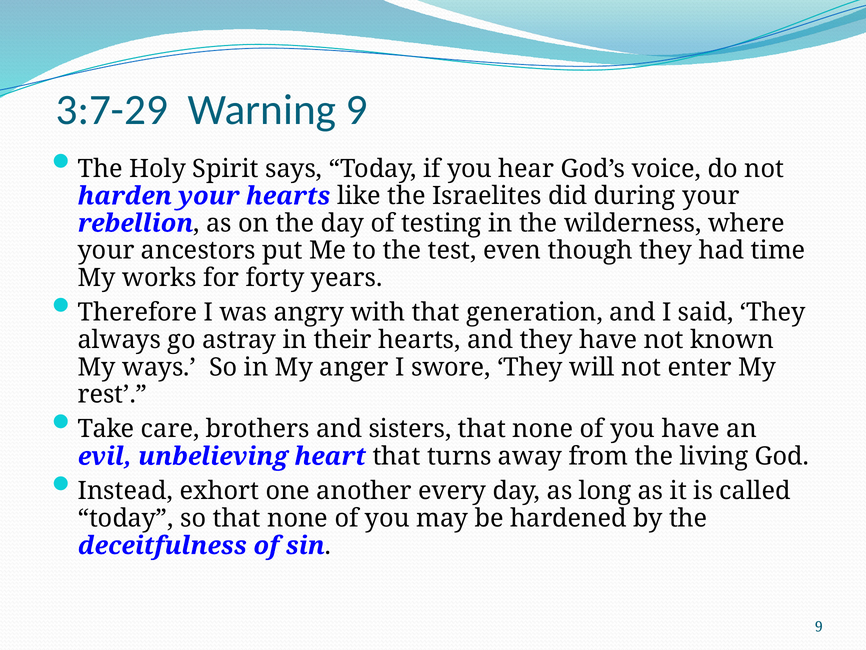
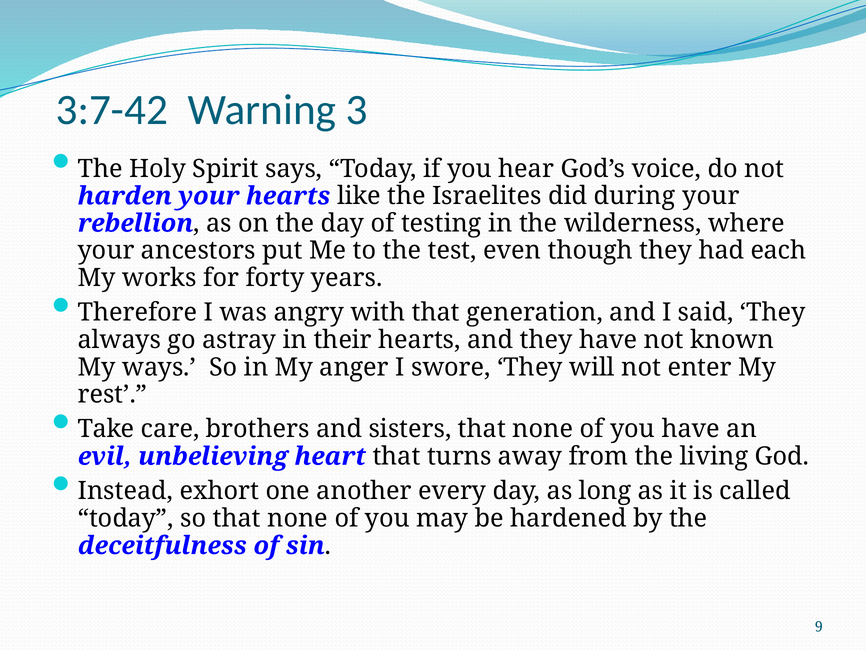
3:7-29: 3:7-29 -> 3:7-42 (112, 110)
Warning 9: 9 -> 3 (357, 110)
time: time -> each (778, 250)
